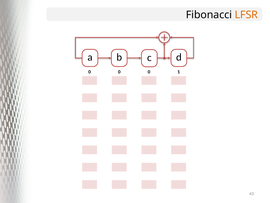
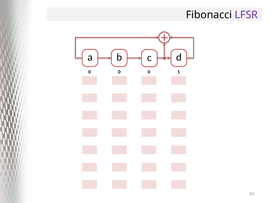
LFSR colour: orange -> purple (246, 15)
